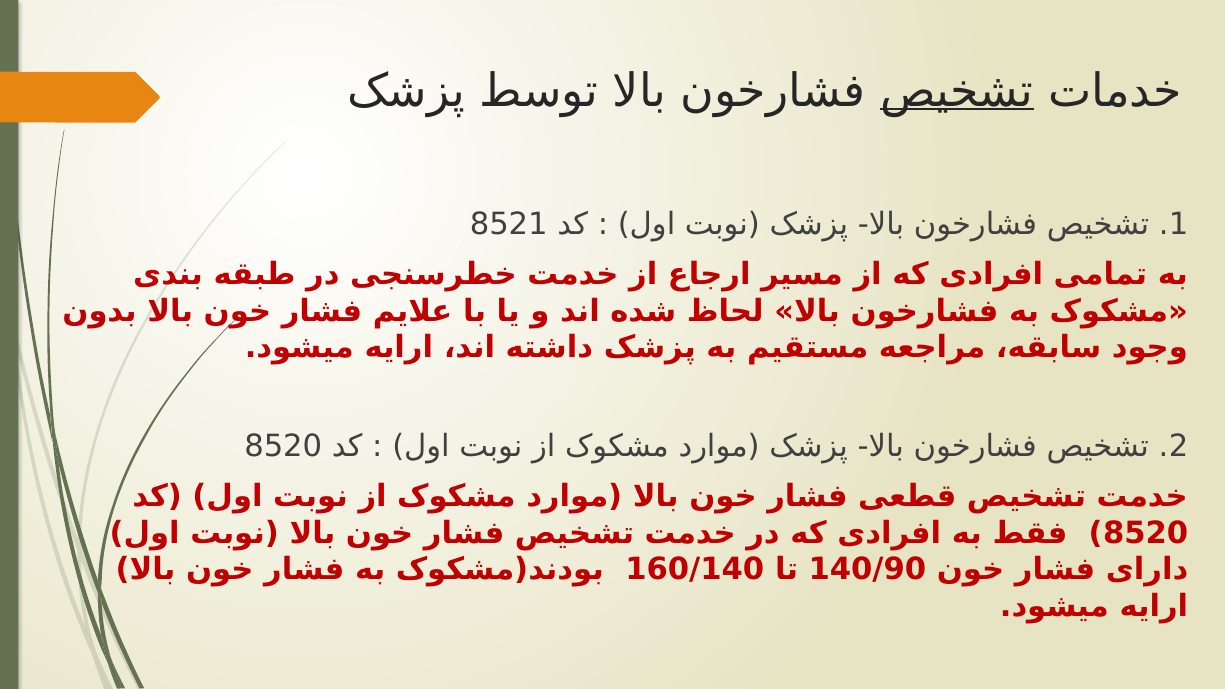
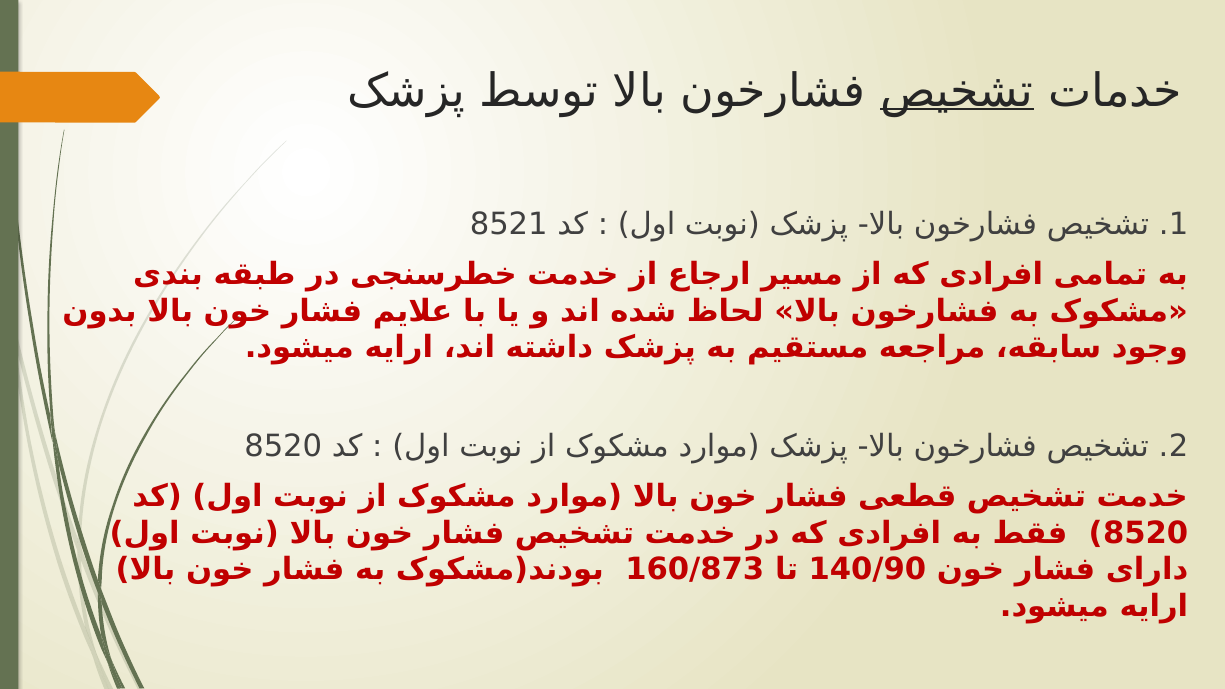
160/140: 160/140 -> 160/873 (695, 570)
